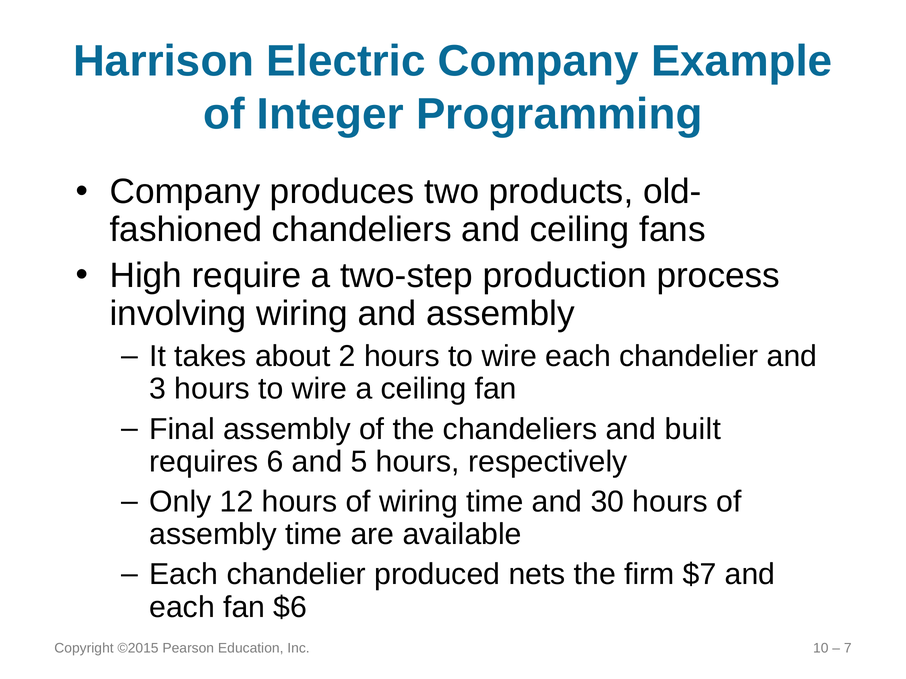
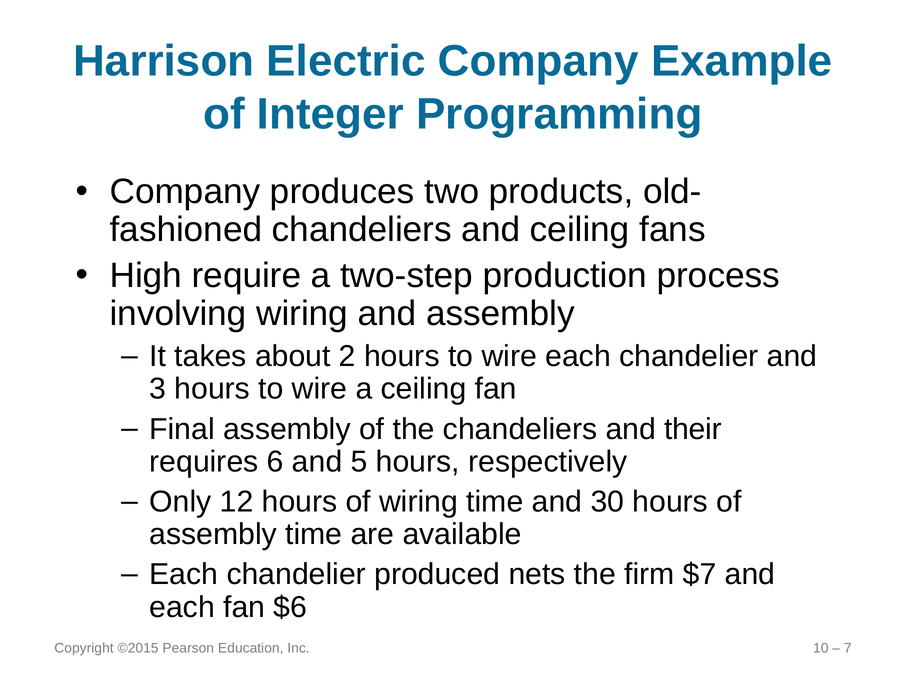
built: built -> their (693, 429)
